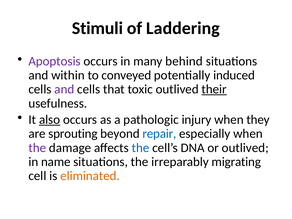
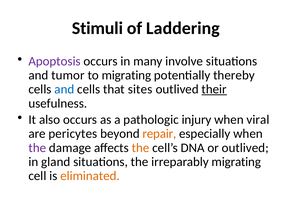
behind: behind -> involve (184, 61)
within: within -> tumor (68, 75)
to conveyed: conveyed -> migrating (126, 75)
induced: induced -> thereby (234, 75)
and colour: purple -> blue (64, 89)
toxic: toxic -> sites (140, 89)
also underline: present -> none (50, 120)
they: they -> viral (258, 120)
sprouting: sprouting -> pericytes (73, 134)
repair colour: blue -> orange (159, 134)
the colour: blue -> orange (141, 148)
name: name -> gland (56, 162)
